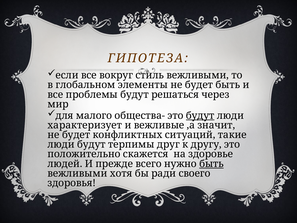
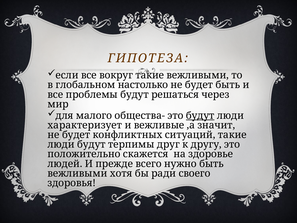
вокруг стиль: стиль -> такие (150, 75)
элементы: элементы -> настолько (143, 85)
быть underline: present -> none (211, 164)
